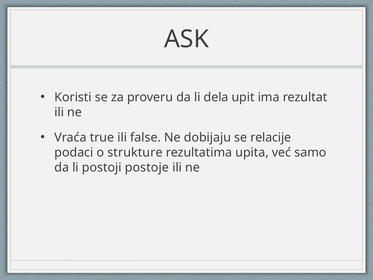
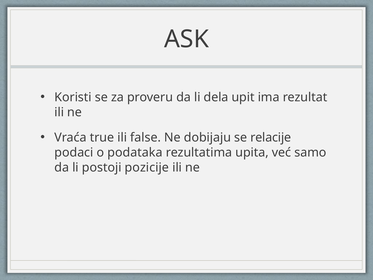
strukture: strukture -> podataka (135, 152)
postoje: postoje -> pozicije (147, 167)
